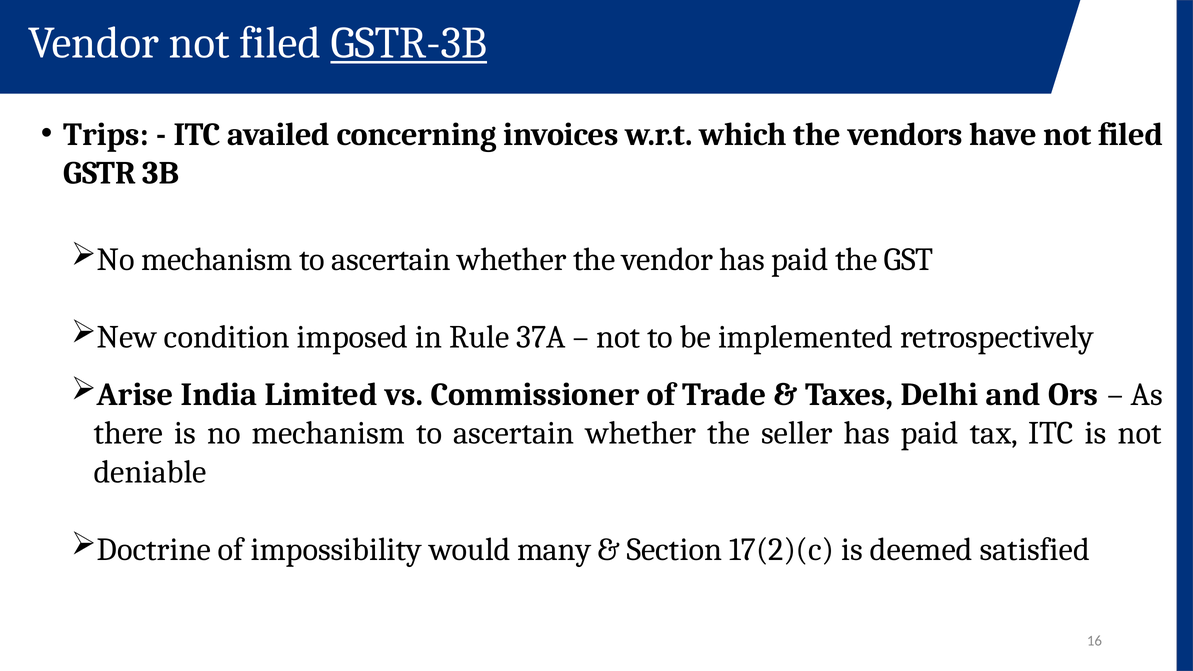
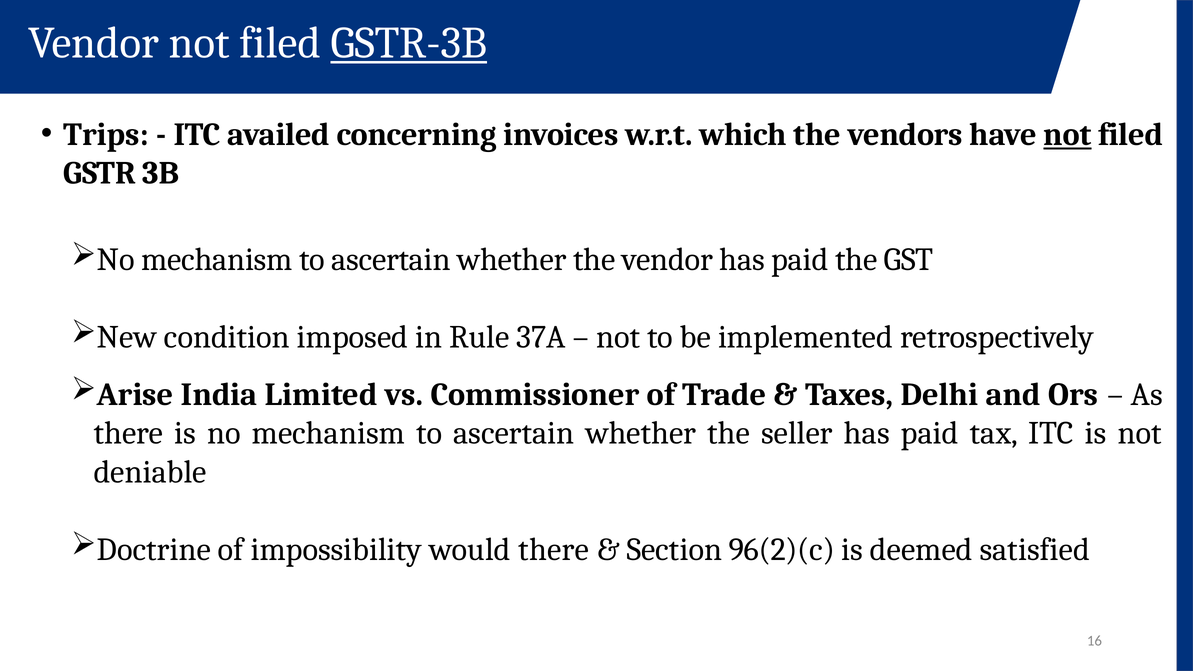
not underline: none -> present (1067, 135)
would many: many -> there (554, 550)
17(2)(c: 17(2)(c -> 96(2)(c (782, 550)
